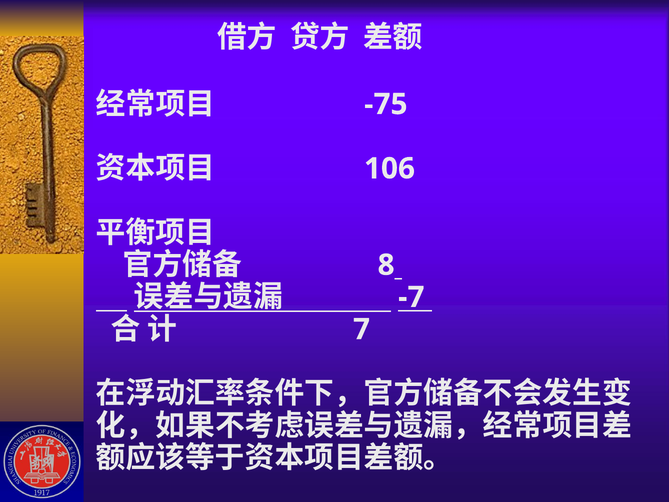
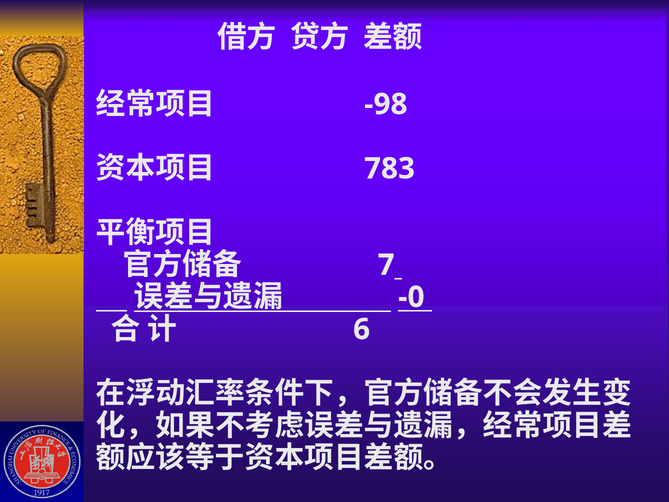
-75: -75 -> -98 (386, 104)
106: 106 -> 783 (390, 168)
8: 8 -> 7 (386, 265)
-7: -7 -> -0 (411, 297)
7: 7 -> 6 (362, 329)
